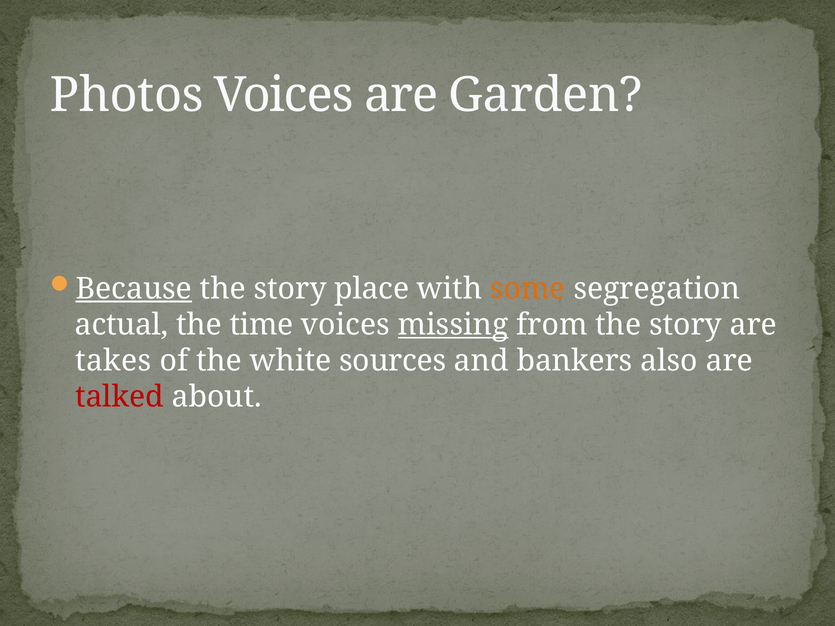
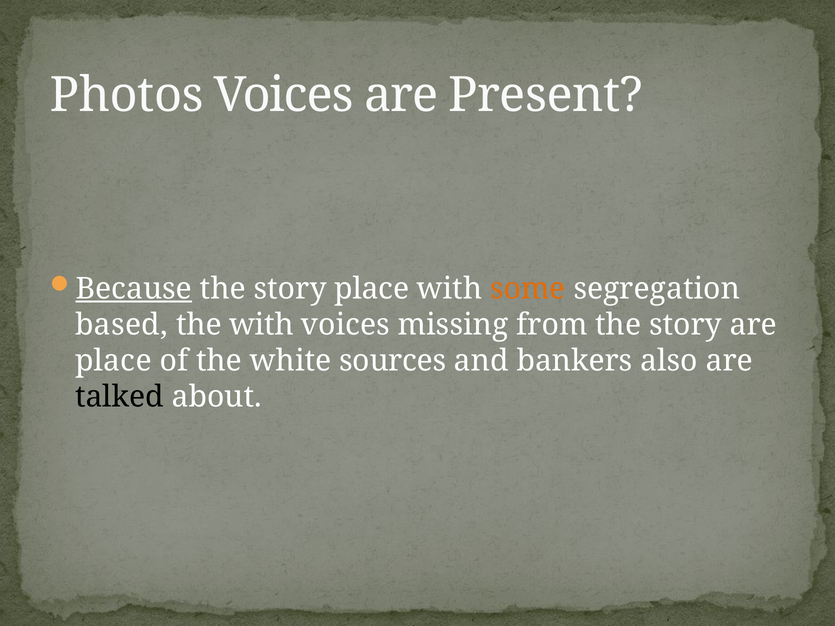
Garden: Garden -> Present (545, 95)
actual: actual -> based (121, 325)
the time: time -> with (262, 325)
missing underline: present -> none (453, 325)
takes: takes -> place (113, 361)
talked colour: red -> black (119, 397)
